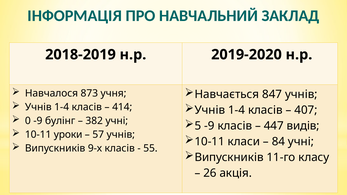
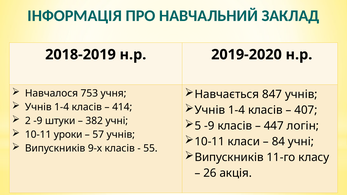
873: 873 -> 753 (89, 93)
0: 0 -> 2 (28, 121)
булінг: булінг -> штуки (60, 121)
видів: видів -> логін (303, 126)
